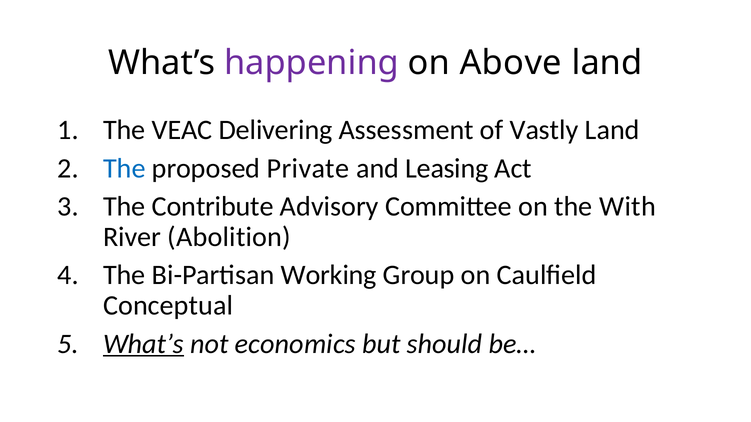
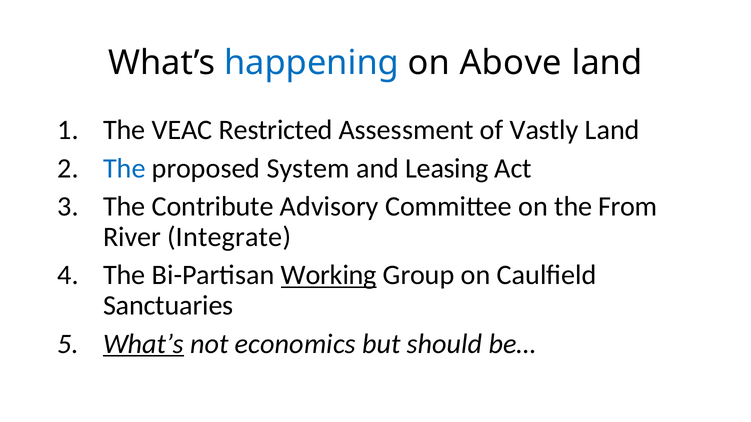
happening colour: purple -> blue (312, 63)
Delivering: Delivering -> Restricted (276, 130)
Private: Private -> System (308, 169)
With: With -> From (628, 207)
Abolition: Abolition -> Integrate (229, 237)
Working underline: none -> present (329, 275)
Conceptual: Conceptual -> Sanctuaries (168, 306)
